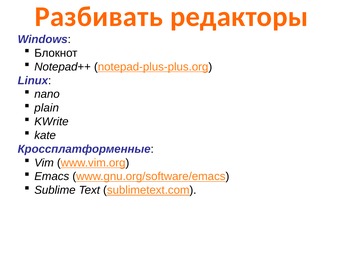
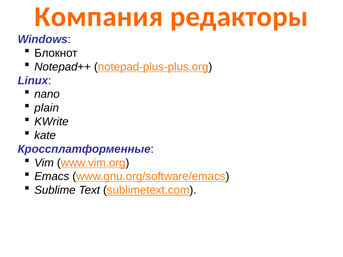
Разбивать: Разбивать -> Компания (99, 17)
